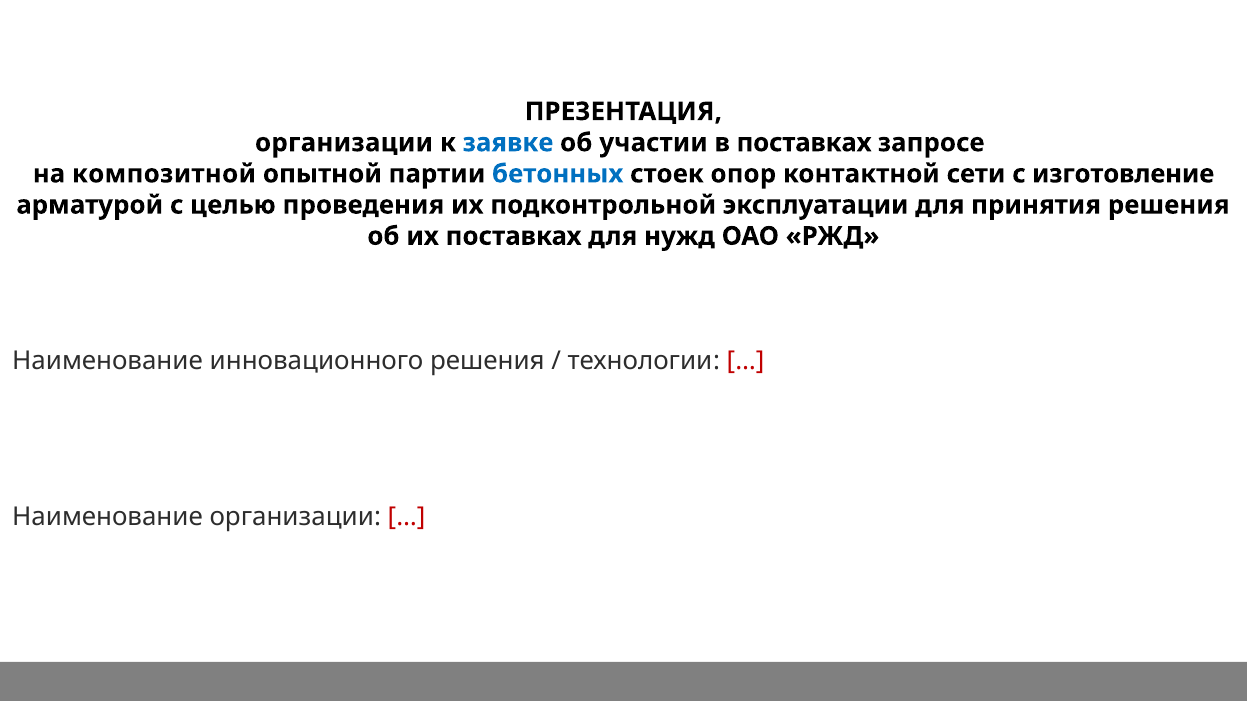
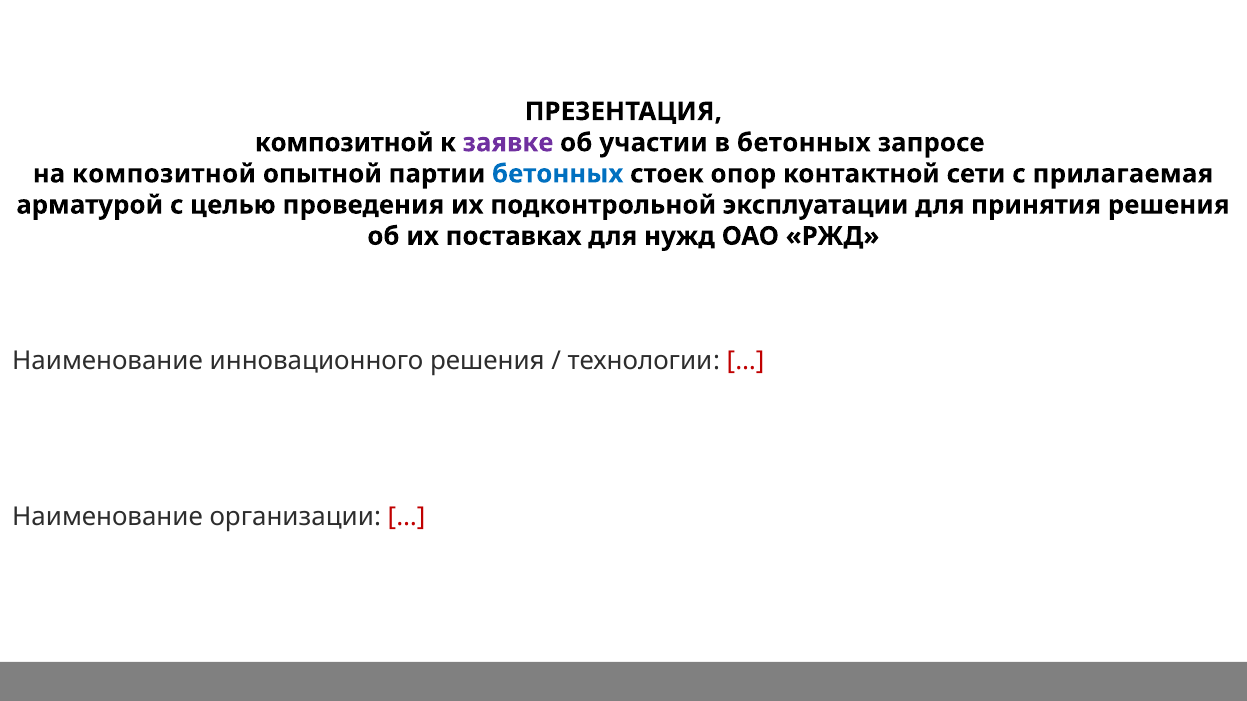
организации: организации -> композитной (344, 143)
заявке colour: blue -> purple (508, 143)
в поставках: поставках -> бетонных (804, 143)
изготовление: изготовление -> прилагаемая (1123, 174)
